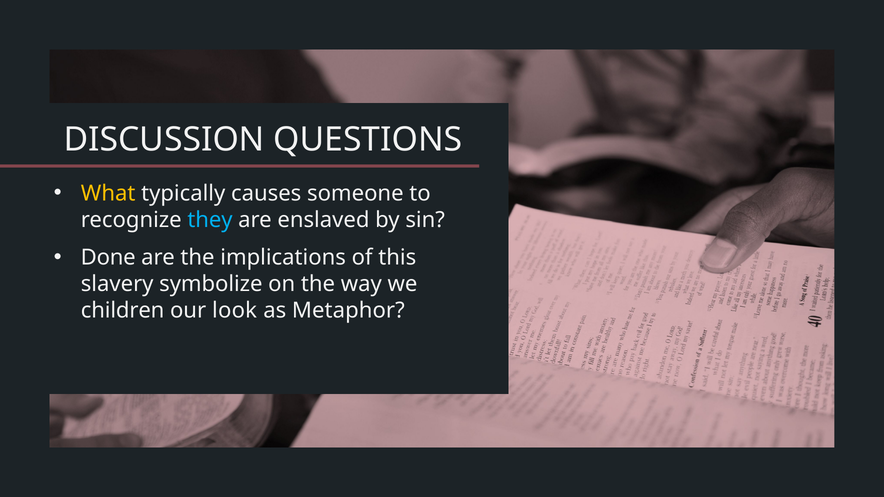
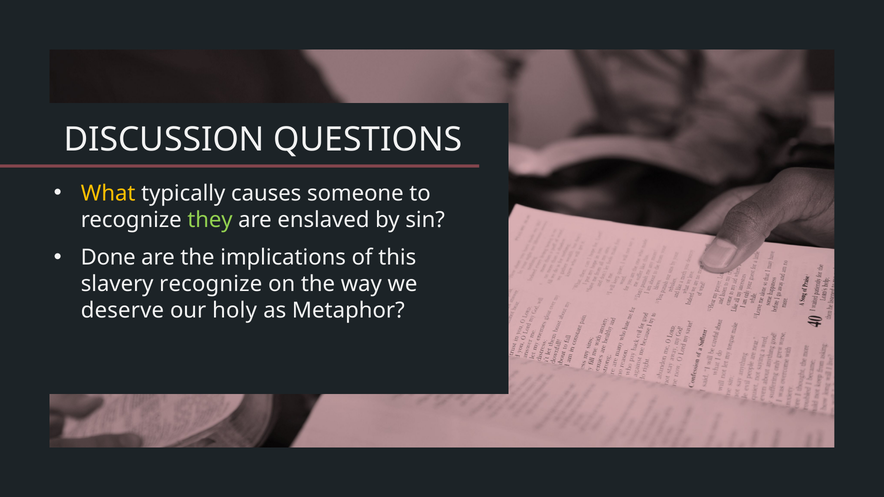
they colour: light blue -> light green (210, 220)
slavery symbolize: symbolize -> recognize (211, 284)
children: children -> deserve (122, 311)
look: look -> holy (235, 311)
